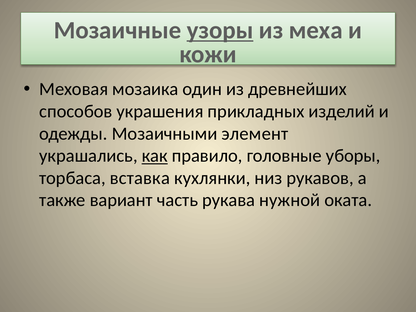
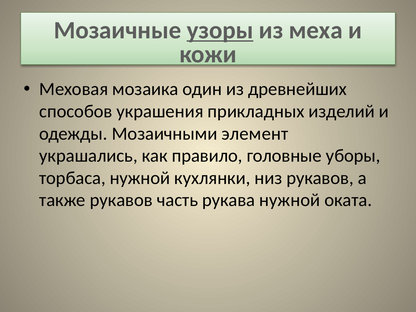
как underline: present -> none (155, 156)
торбаса вставка: вставка -> нужной (140, 178)
также вариант: вариант -> рукавов (121, 200)
